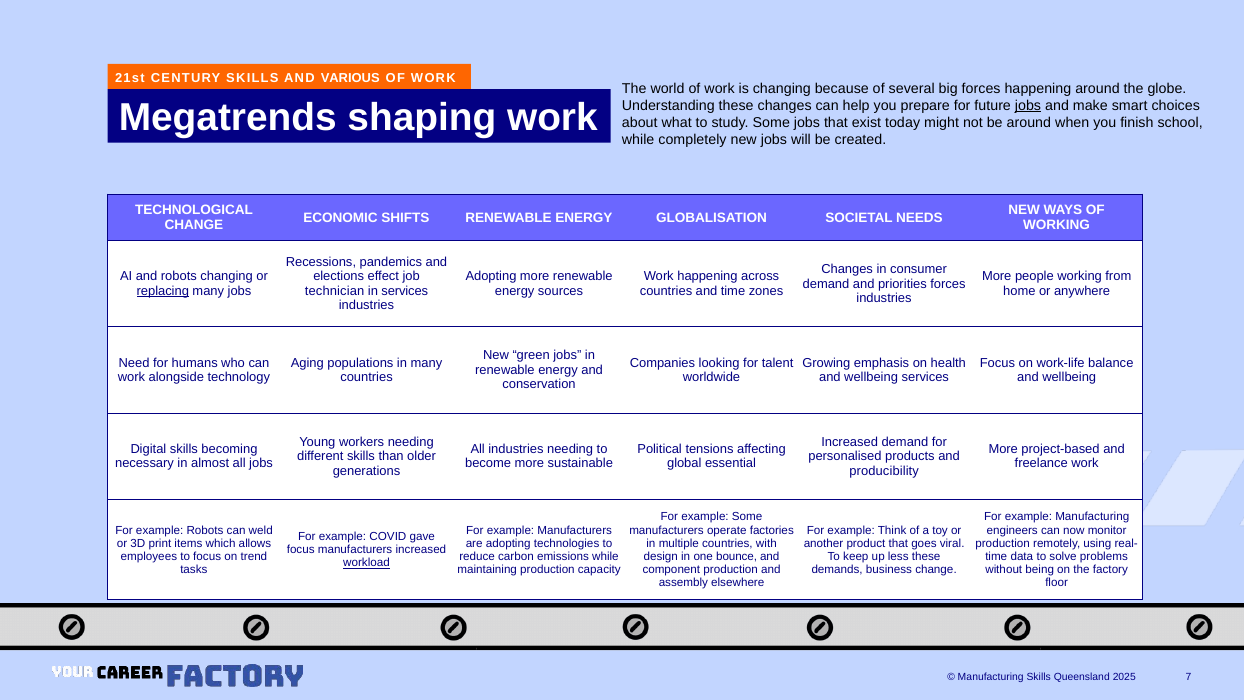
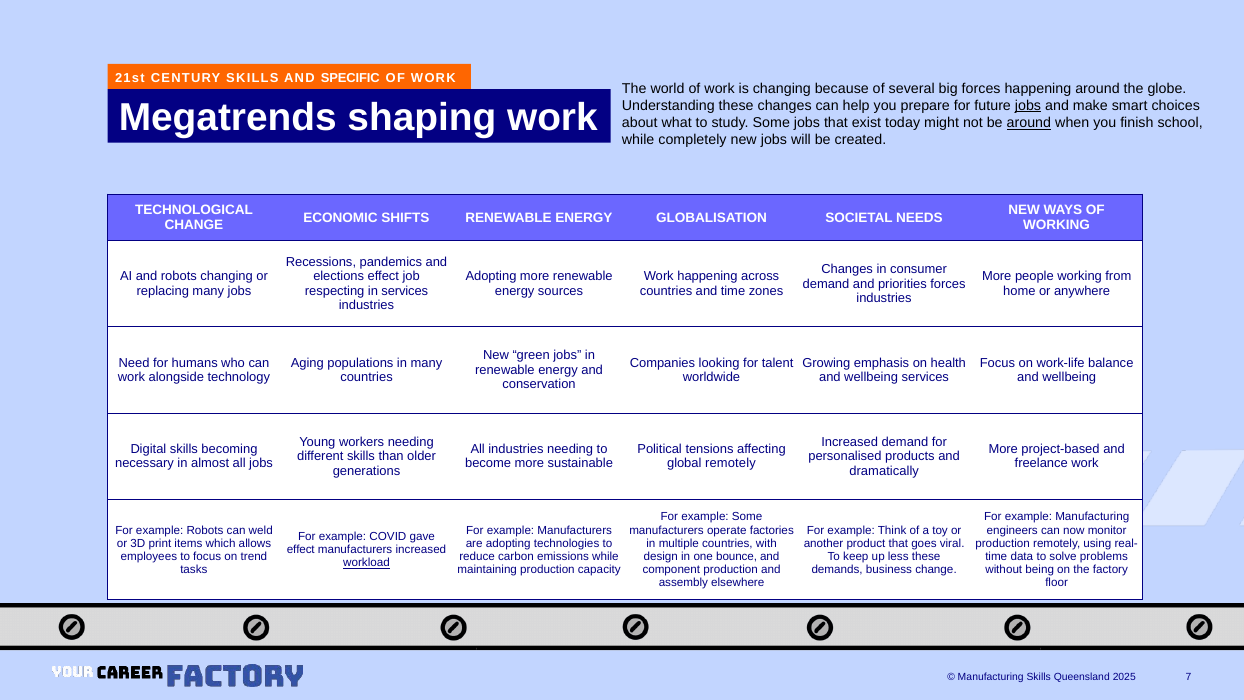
VARIOUS: VARIOUS -> SPECIFIC (350, 78)
around underline: none -> present (1029, 123)
replacing underline: present -> none (163, 291)
technician: technician -> respecting (335, 291)
global essential: essential -> remotely (730, 463)
producibility: producibility -> dramatically (884, 471)
focus: focus -> effect (301, 550)
